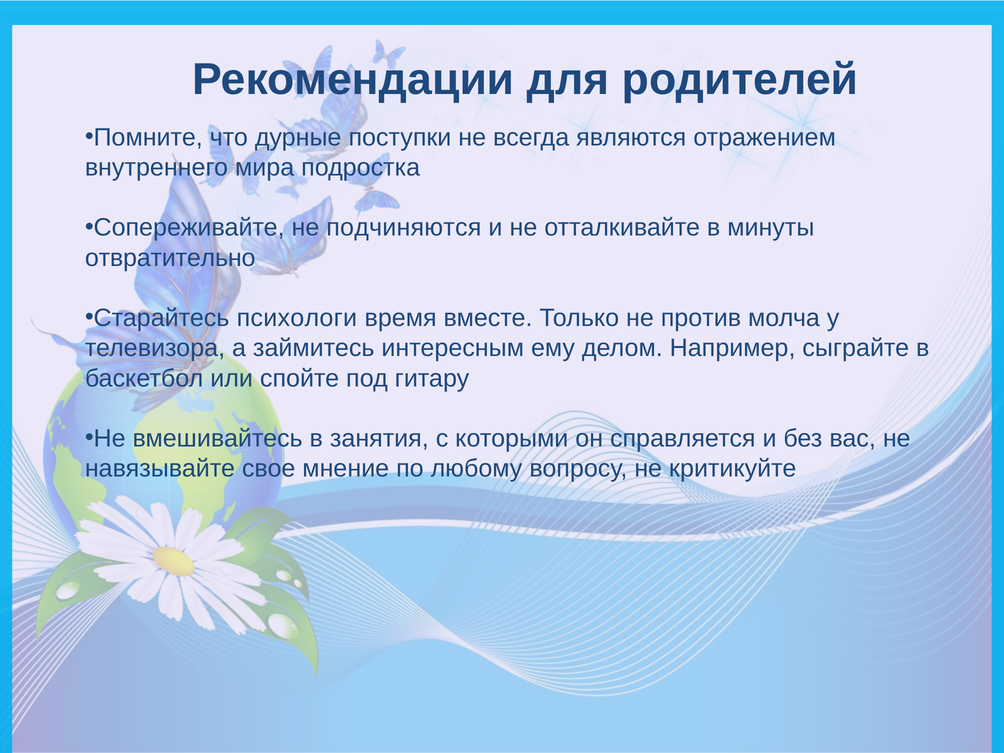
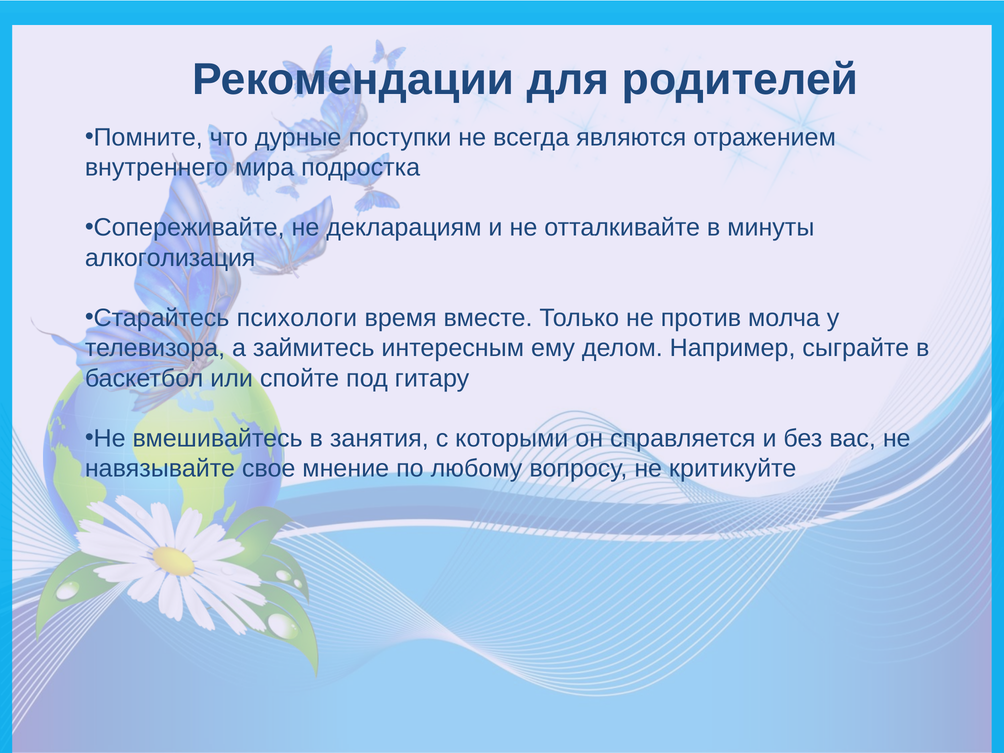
подчиняются: подчиняются -> декларациям (404, 228)
отвратительно: отвратительно -> алкоголизация (170, 258)
